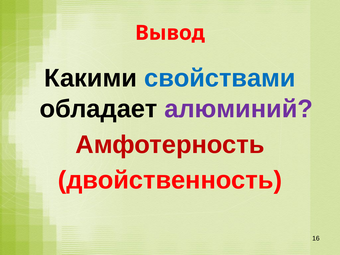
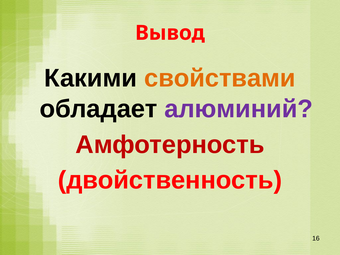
свойствами colour: blue -> orange (220, 78)
